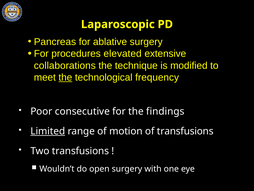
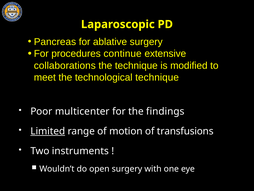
elevated: elevated -> continue (123, 54)
the underline: present -> none (65, 77)
technological frequency: frequency -> technique (157, 77)
consecutive: consecutive -> multicenter (82, 111)
Two transfusions: transfusions -> instruments (80, 151)
